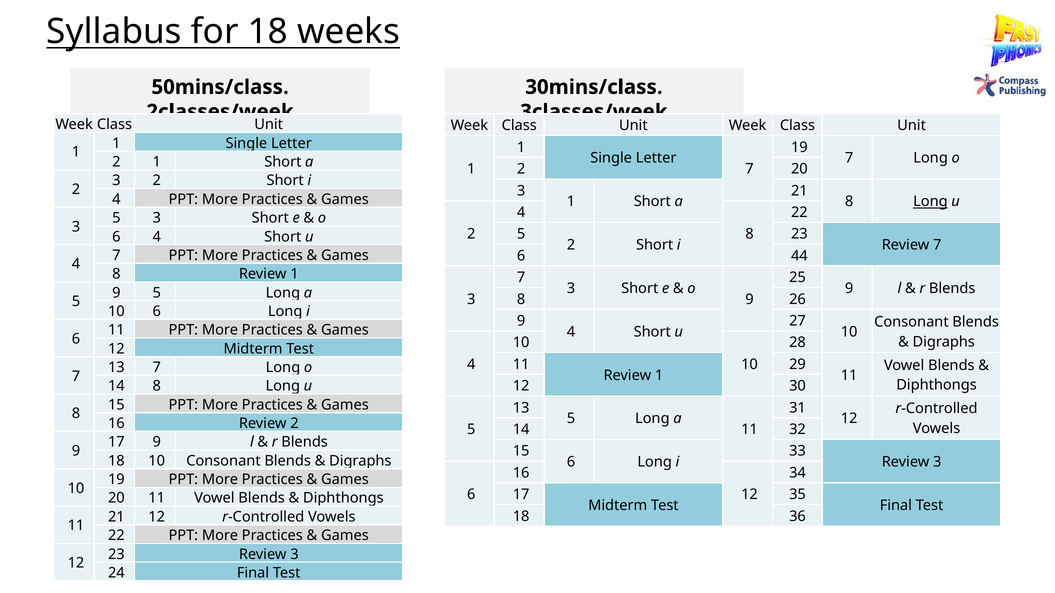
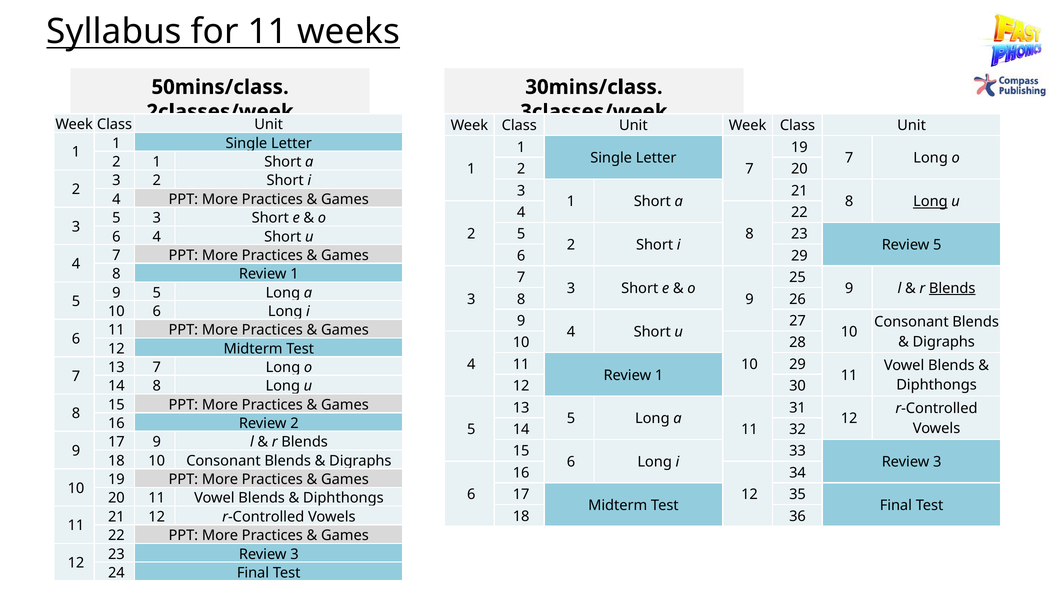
for 18: 18 -> 11 (268, 32)
Review 7: 7 -> 5 (937, 245)
6 44: 44 -> 29 (799, 256)
Blends underline: none -> present (952, 289)
